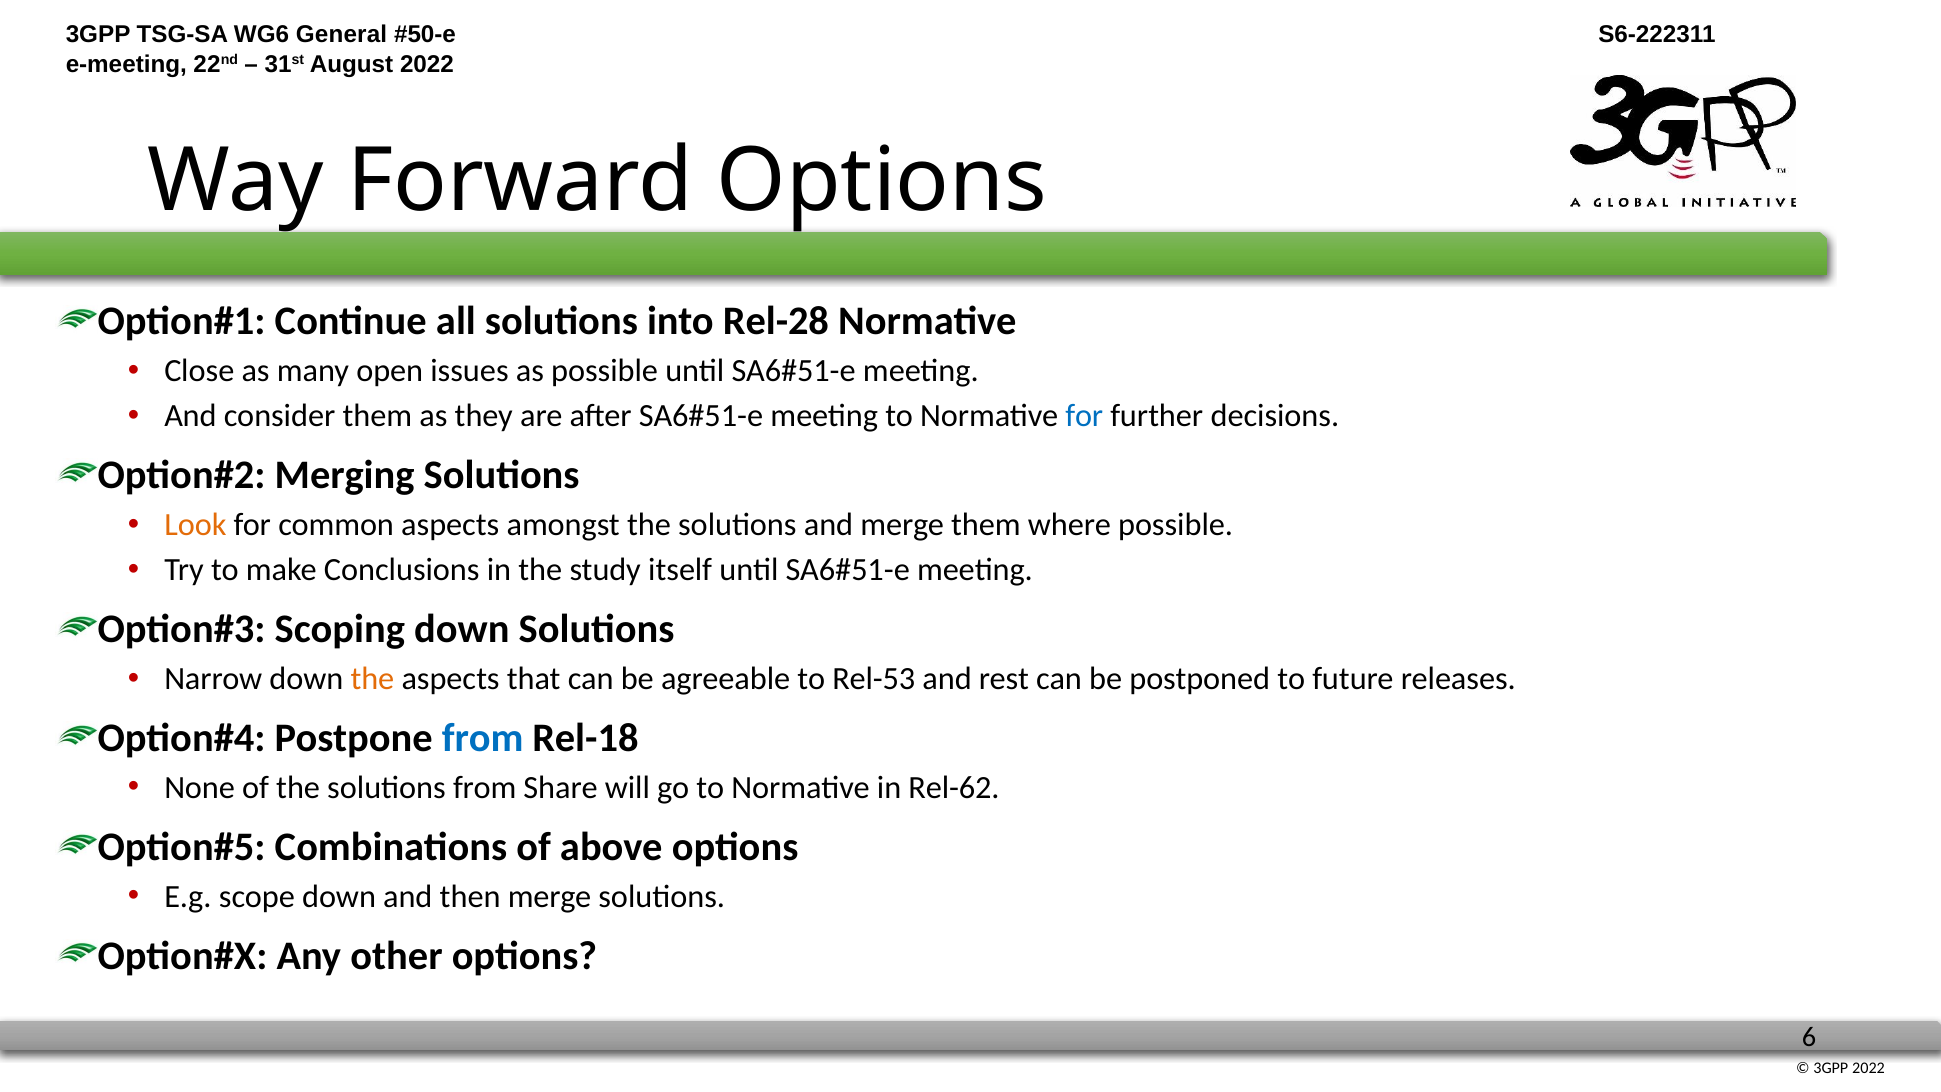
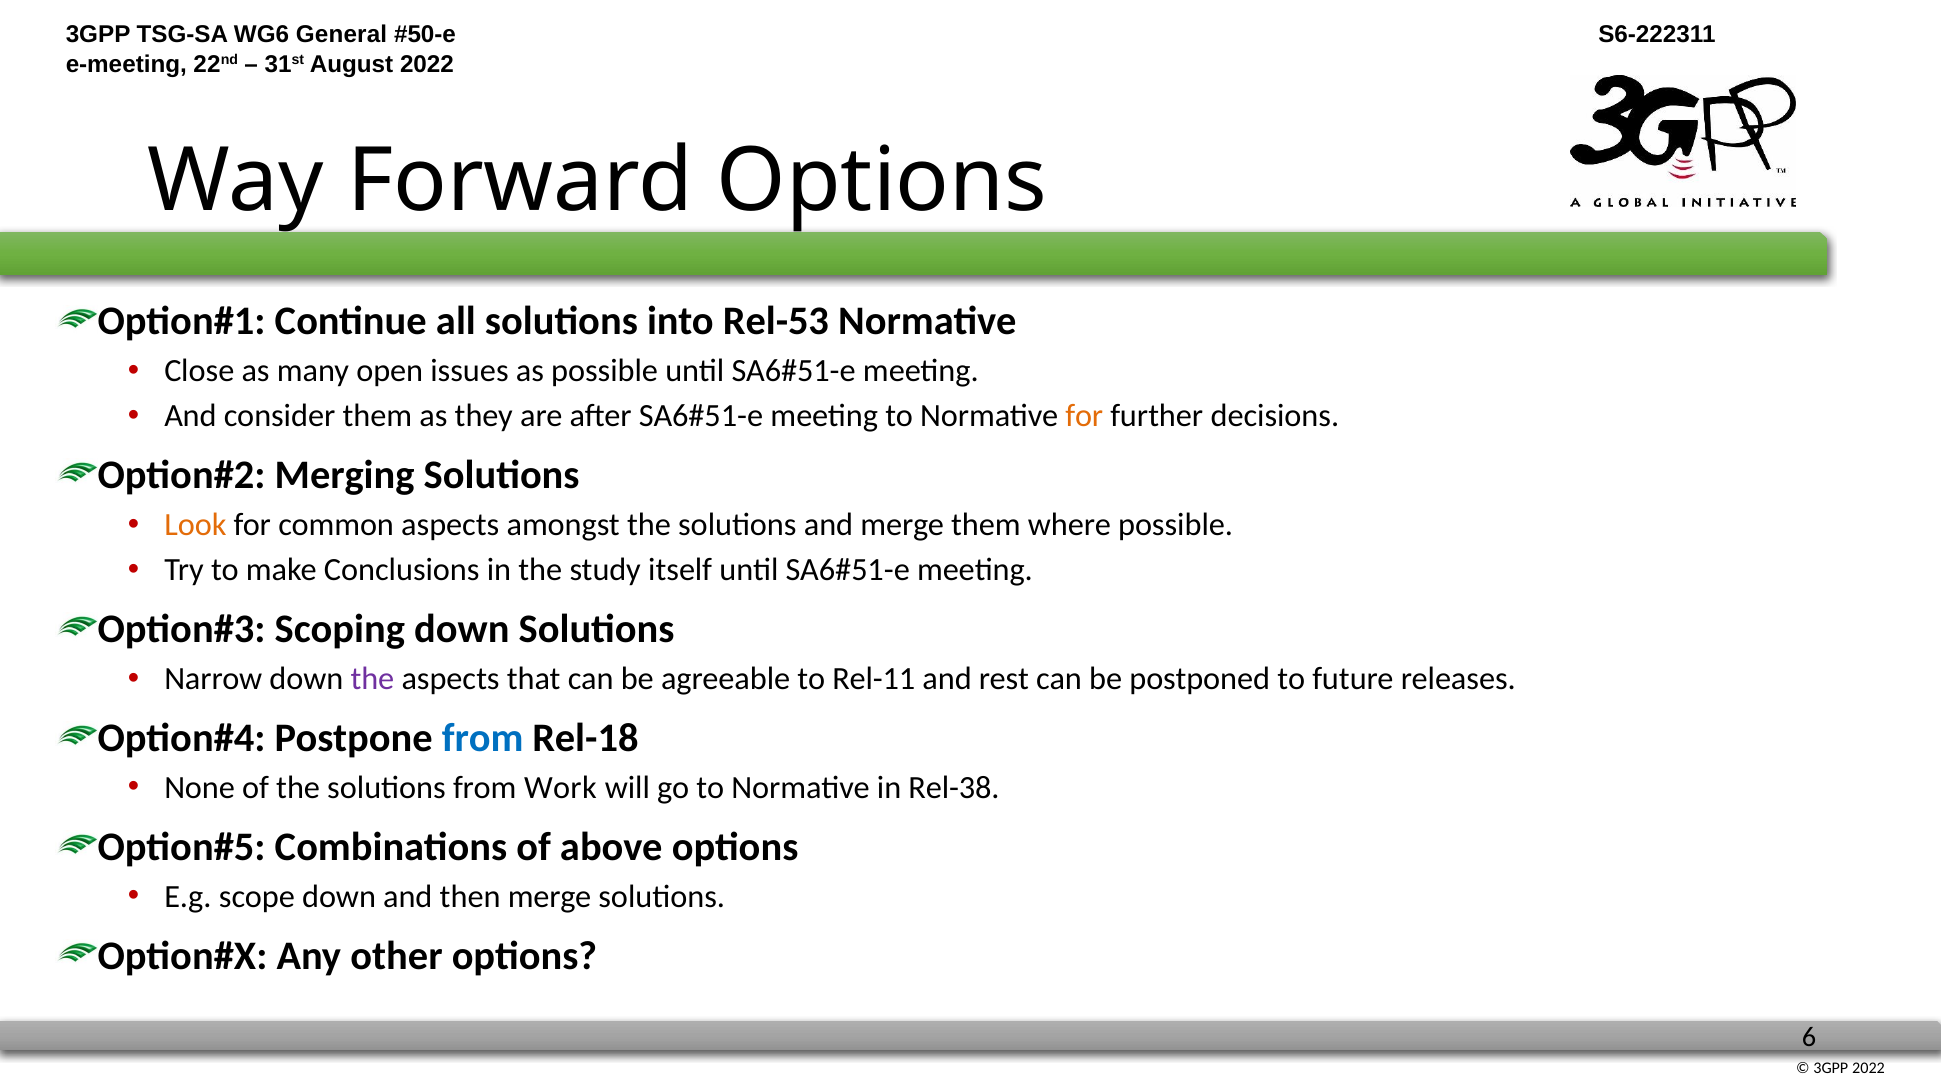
Rel-28: Rel-28 -> Rel-53 (776, 321)
for colour: blue -> orange (1084, 416)
the colour: orange -> purple (372, 679)
Rel-53: Rel-53 -> Rel-11 (874, 679)
Share: Share -> Work (560, 788)
Rel-62: Rel-62 -> Rel-38 (954, 788)
